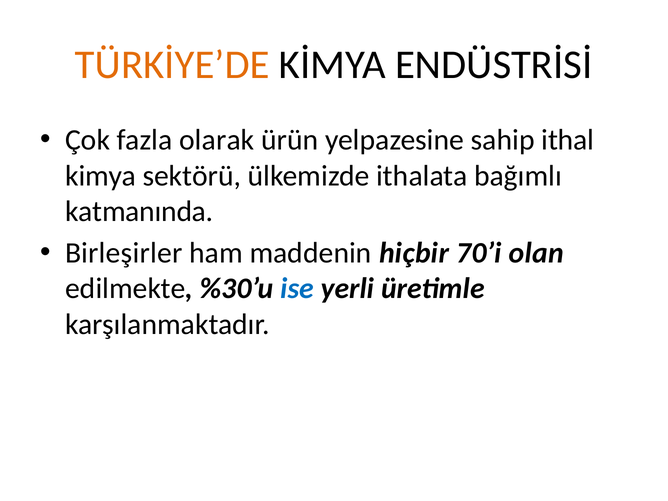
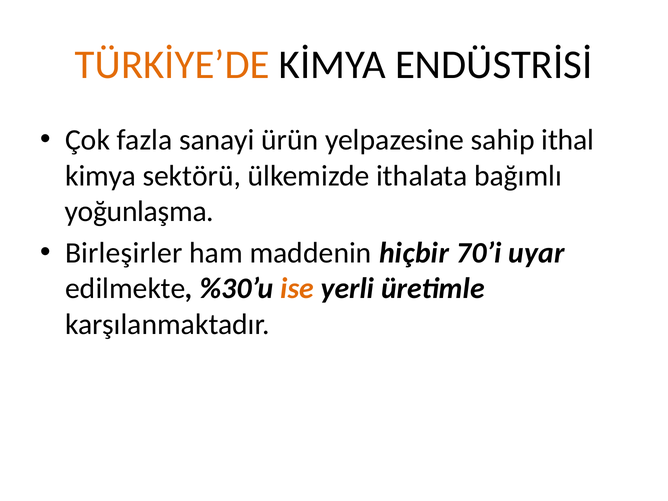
olarak: olarak -> sanayi (217, 140)
katmanında: katmanında -> yoğunlaşma (139, 211)
olan: olan -> uyar (536, 253)
ise colour: blue -> orange (297, 289)
